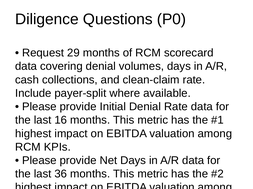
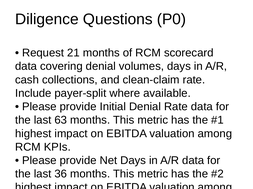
29: 29 -> 21 (73, 53)
16: 16 -> 63 (61, 121)
